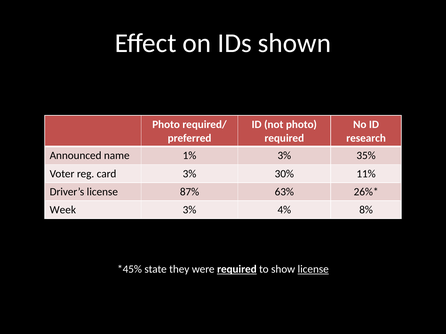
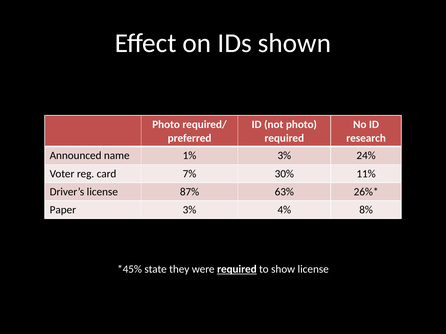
35%: 35% -> 24% (366, 156)
card 3%: 3% -> 7% (190, 174)
Week: Week -> Paper (63, 210)
license underline: present -> none (313, 270)
